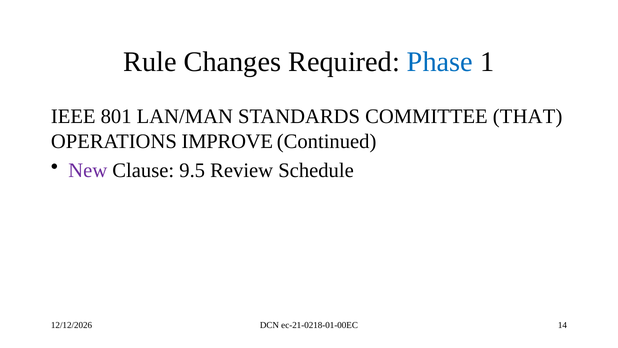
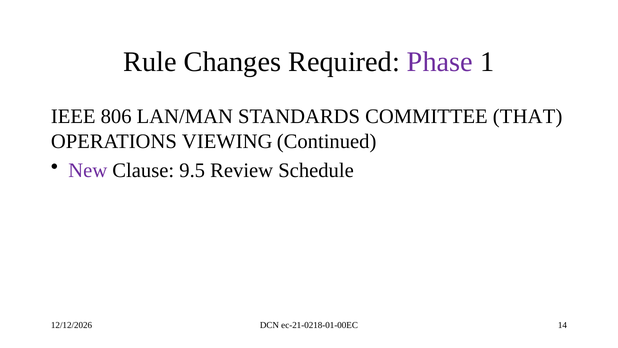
Phase colour: blue -> purple (440, 62)
801: 801 -> 806 (116, 117)
IMPROVE: IMPROVE -> VIEWING (227, 141)
